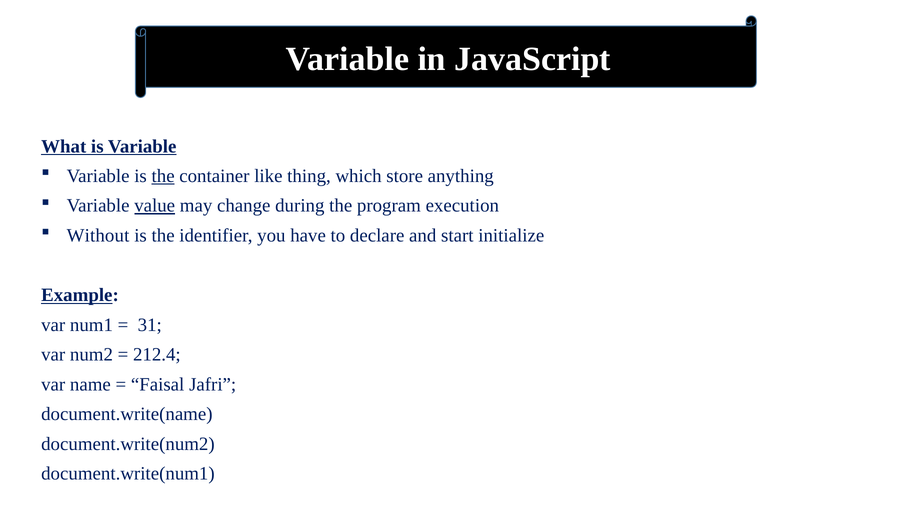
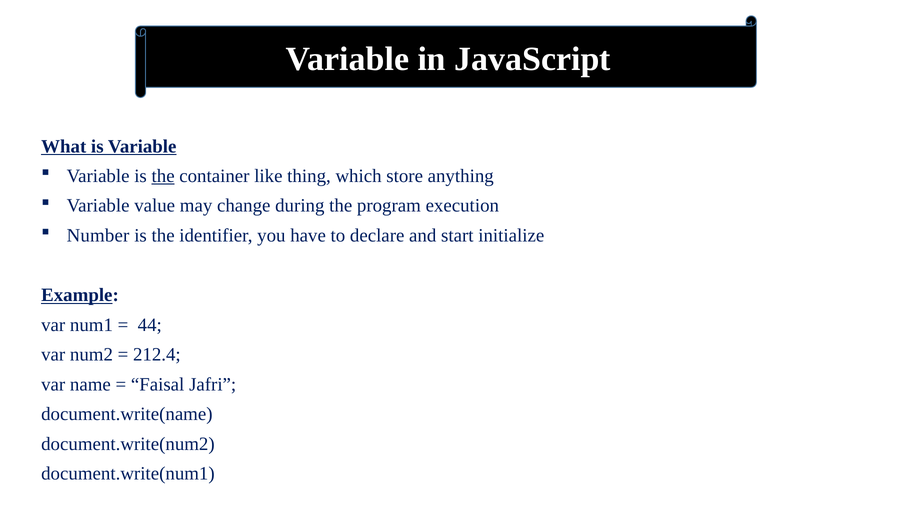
value underline: present -> none (155, 206)
Without: Without -> Number (98, 235)
31: 31 -> 44 (150, 325)
